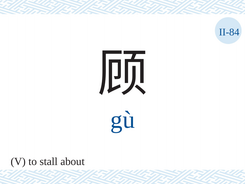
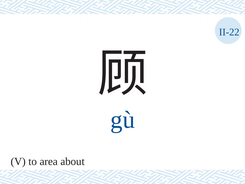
II-84: II-84 -> II-22 (229, 32)
stall: stall -> area (49, 161)
